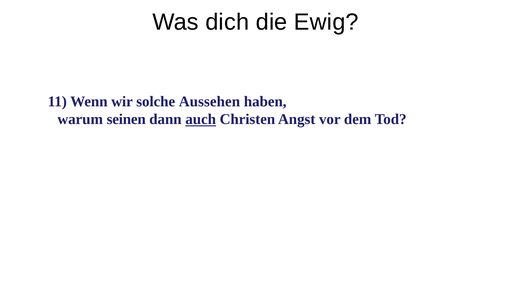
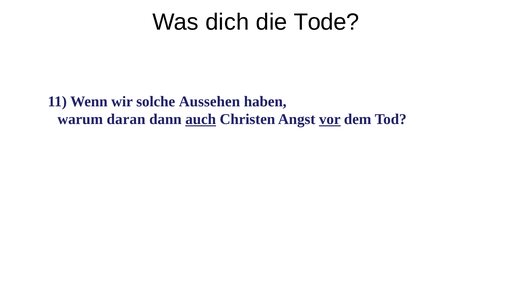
Ewig: Ewig -> Tode (327, 22)
seinen: seinen -> daran (126, 119)
vor underline: none -> present (330, 119)
